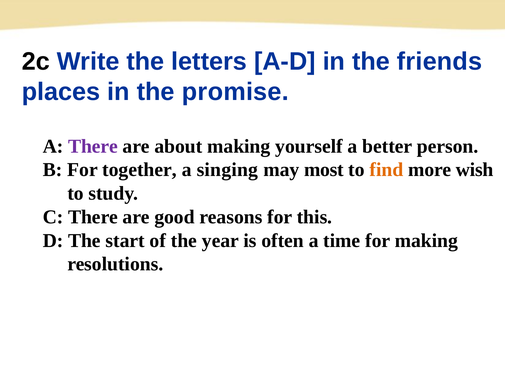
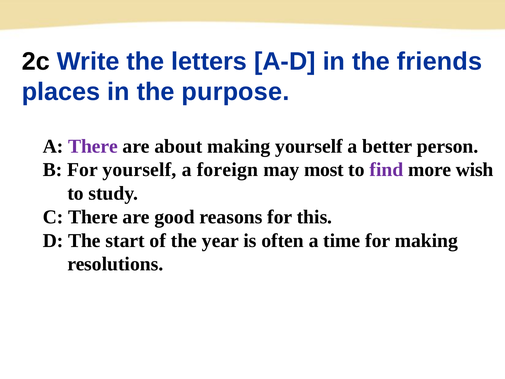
promise: promise -> purpose (235, 92)
For together: together -> yourself (139, 170)
singing: singing -> foreign (227, 170)
find colour: orange -> purple (386, 170)
